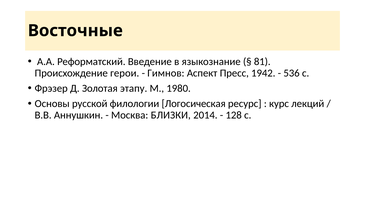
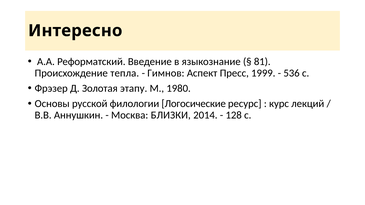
Восточные: Восточные -> Интересно (75, 31)
герои: герои -> тепла (125, 73)
1942: 1942 -> 1999 (263, 73)
Логосическая: Логосическая -> Логосические (194, 104)
